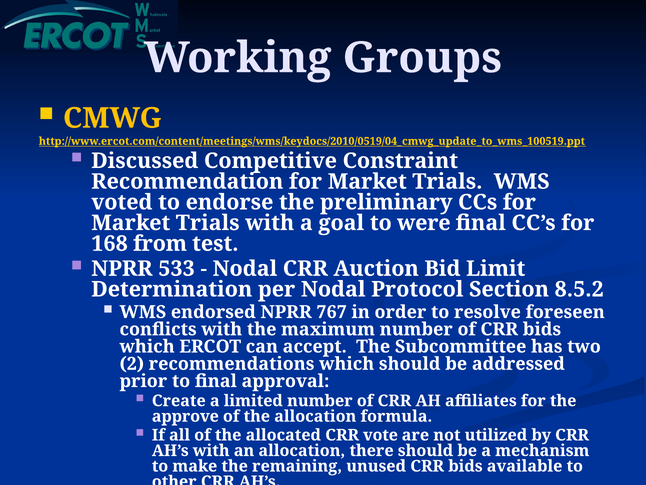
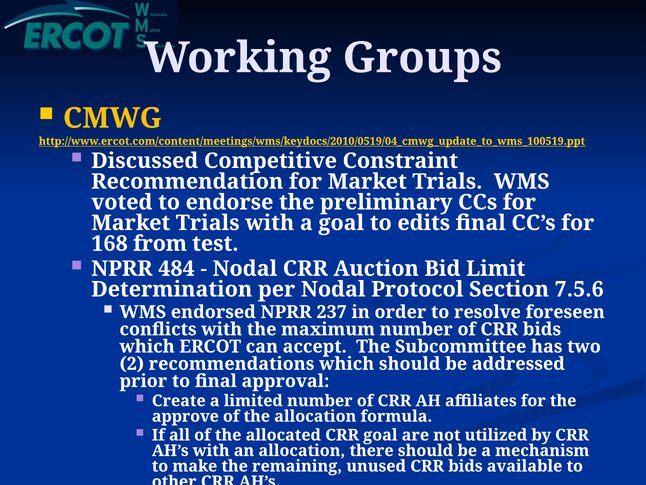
were: were -> edits (424, 223)
533: 533 -> 484 (176, 268)
8.5.2: 8.5.2 -> 7.5.6 (579, 289)
767: 767 -> 237 (332, 312)
CRR vote: vote -> goal (380, 435)
